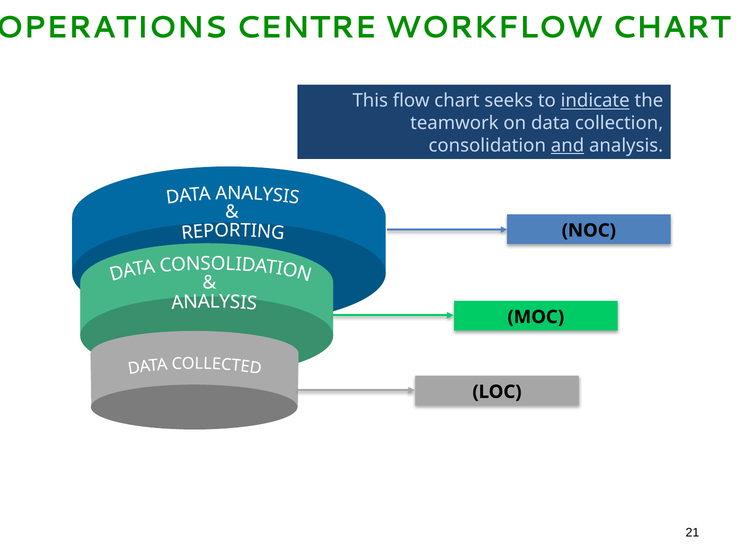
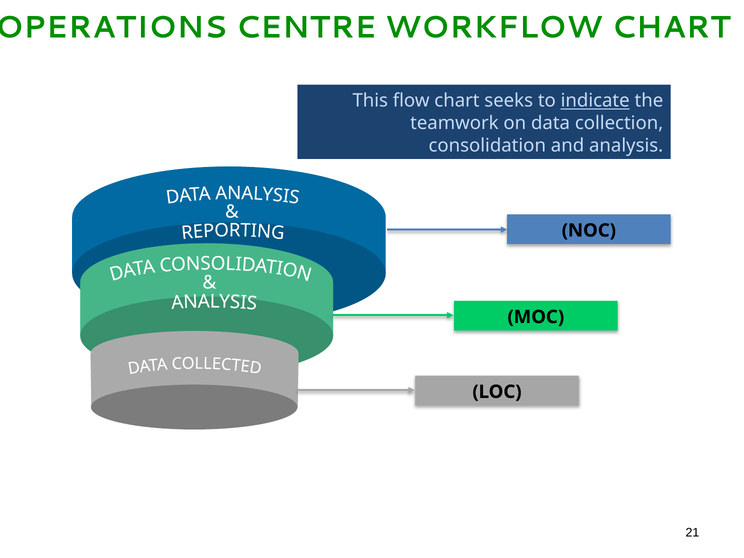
and underline: present -> none (568, 145)
